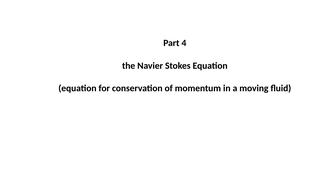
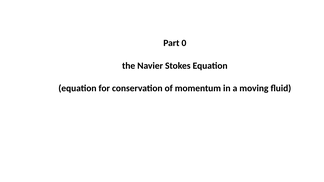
4: 4 -> 0 (184, 43)
